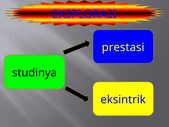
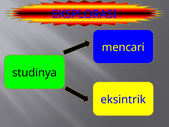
prestasi: prestasi -> mencari (123, 47)
